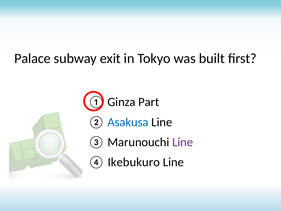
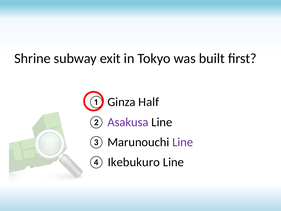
Palace: Palace -> Shrine (32, 58)
Part: Part -> Half (149, 102)
Asakusa colour: blue -> purple (128, 122)
